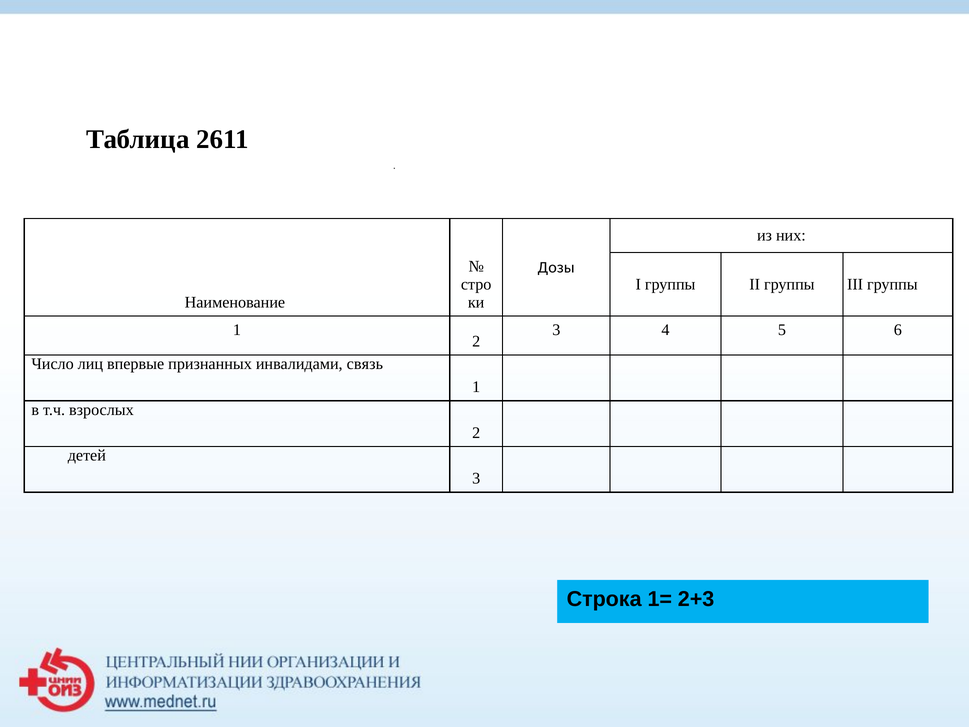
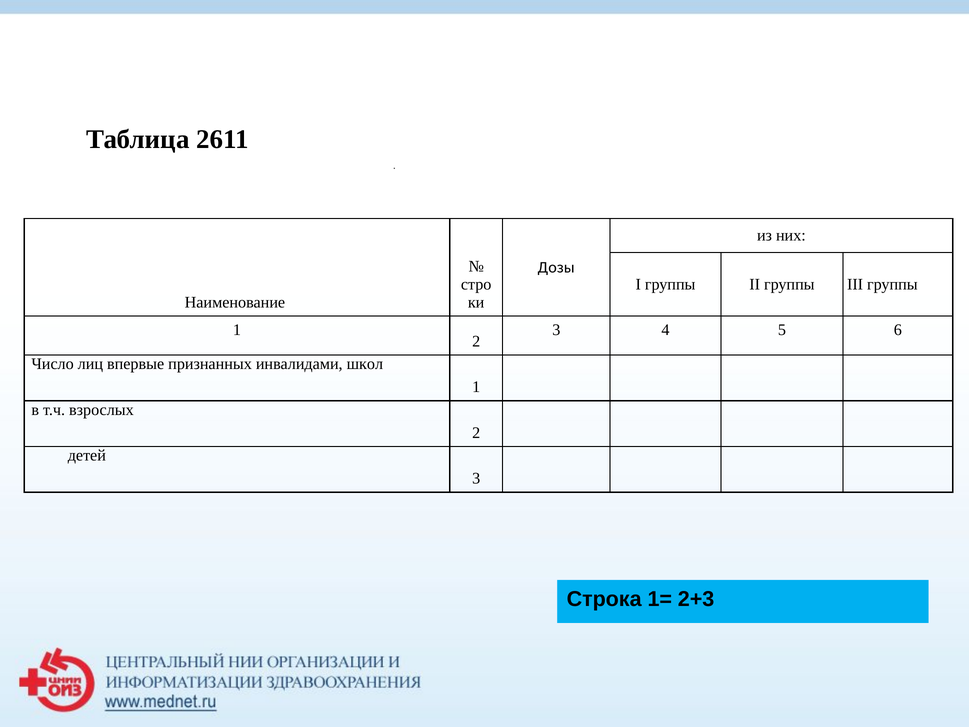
связь: связь -> школ (365, 364)
